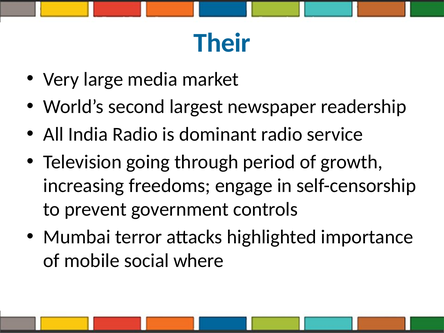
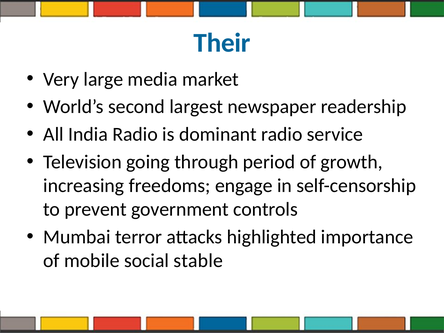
where: where -> stable (198, 261)
